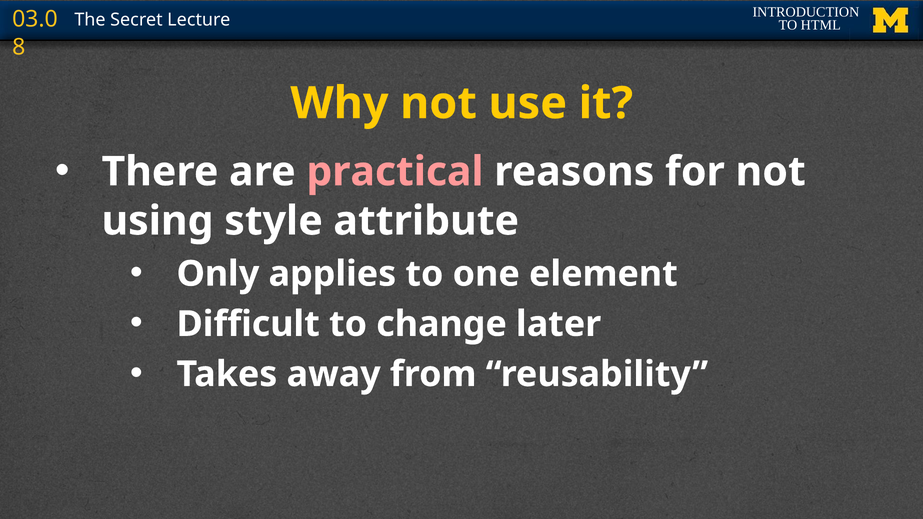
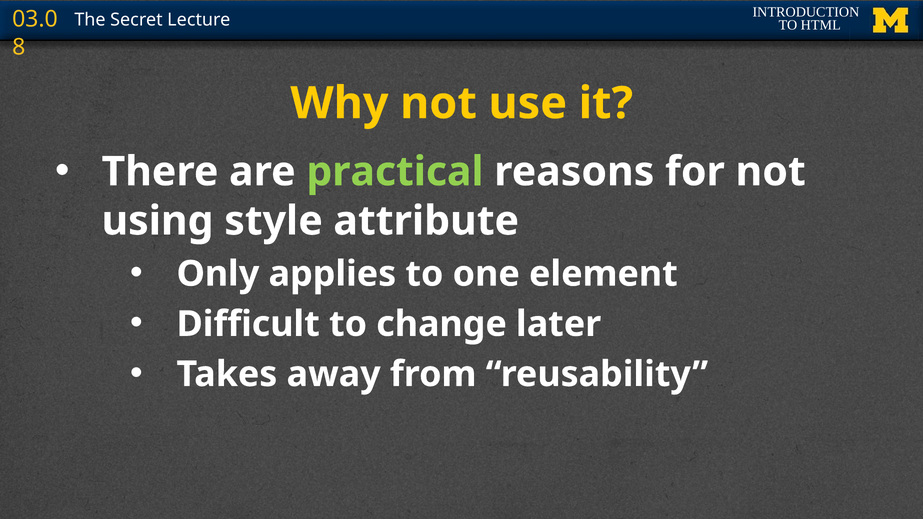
practical colour: pink -> light green (395, 172)
